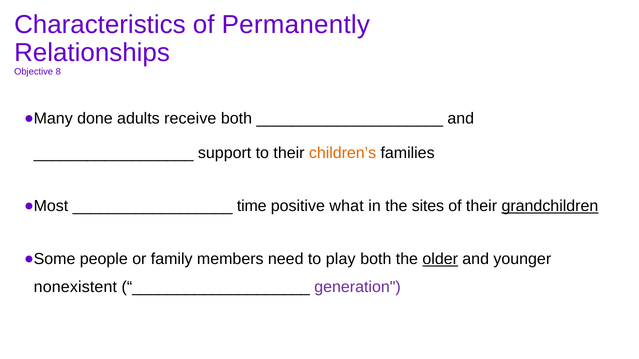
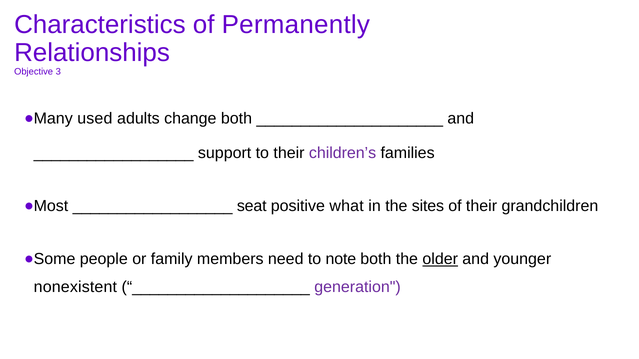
8: 8 -> 3 (58, 72)
done: done -> used (95, 119)
receive: receive -> change (190, 119)
children’s colour: orange -> purple (343, 153)
time: time -> seat (252, 206)
grandchildren underline: present -> none (550, 206)
play: play -> note (341, 260)
